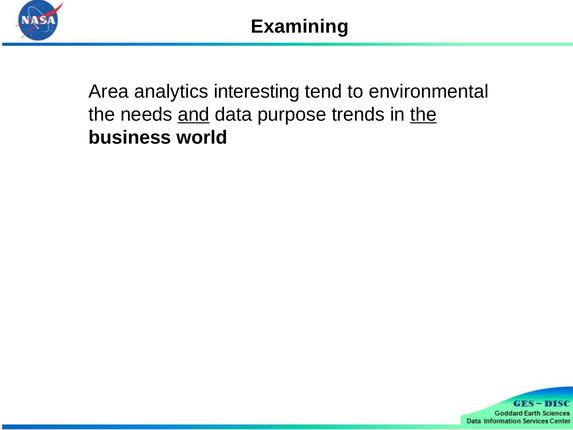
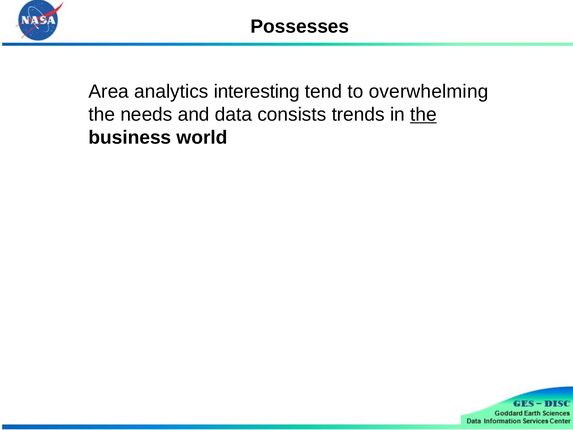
Examining: Examining -> Possesses (300, 27)
environmental: environmental -> overwhelming (429, 92)
and underline: present -> none (194, 114)
purpose: purpose -> consists (292, 114)
